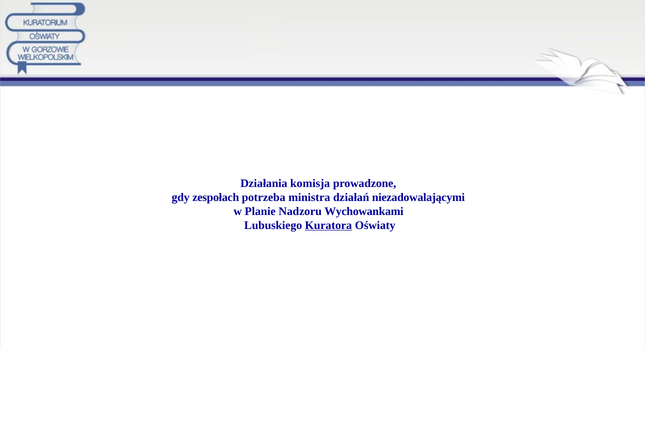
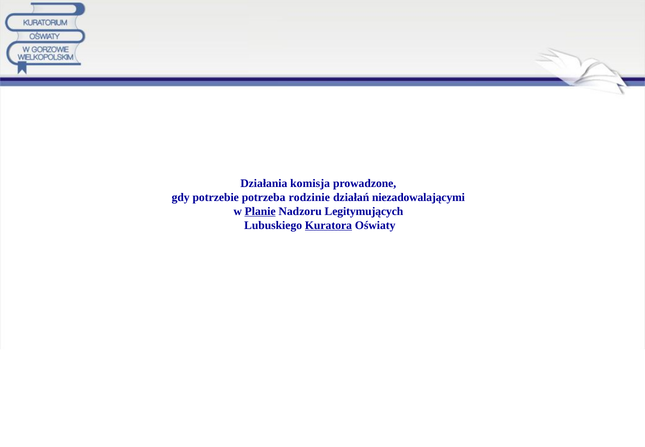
zespołach: zespołach -> potrzebie (216, 197)
ministra: ministra -> rodzinie (309, 197)
Planie underline: none -> present (260, 211)
Wychowankami: Wychowankami -> Legitymujących (364, 211)
